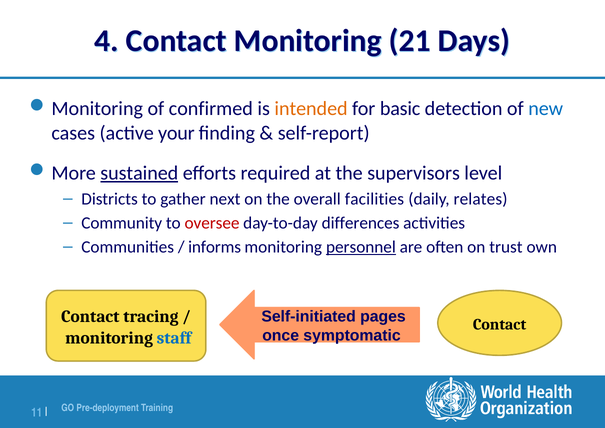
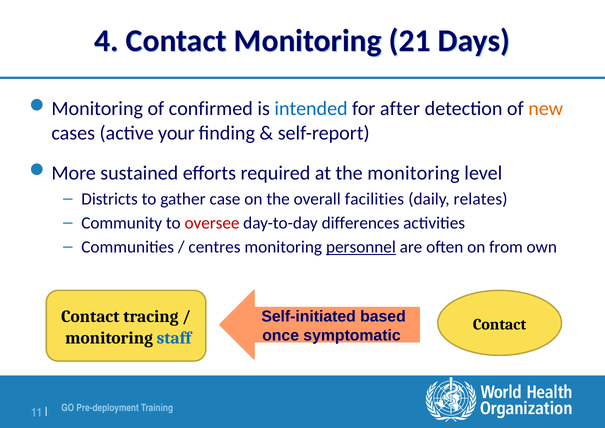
intended colour: orange -> blue (311, 109)
basic: basic -> after (400, 109)
new colour: blue -> orange (546, 109)
sustained underline: present -> none (139, 173)
the supervisors: supervisors -> monitoring (413, 173)
next: next -> case (225, 199)
informs: informs -> centres (214, 247)
trust: trust -> from (506, 247)
pages: pages -> based (383, 316)
